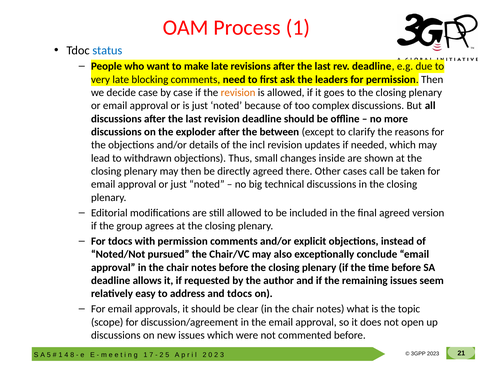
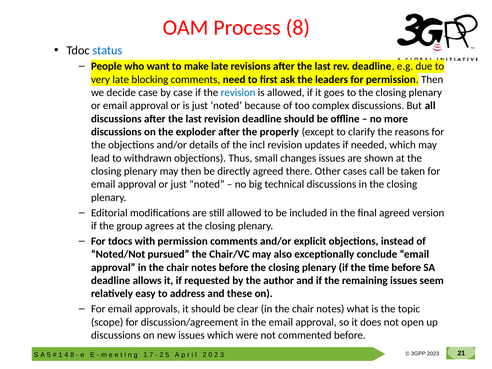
Process 1: 1 -> 8 (298, 28)
revision colour: orange -> blue (238, 93)
between: between -> properly (279, 132)
changes inside: inside -> issues (332, 158)
and tdocs: tdocs -> these (240, 294)
